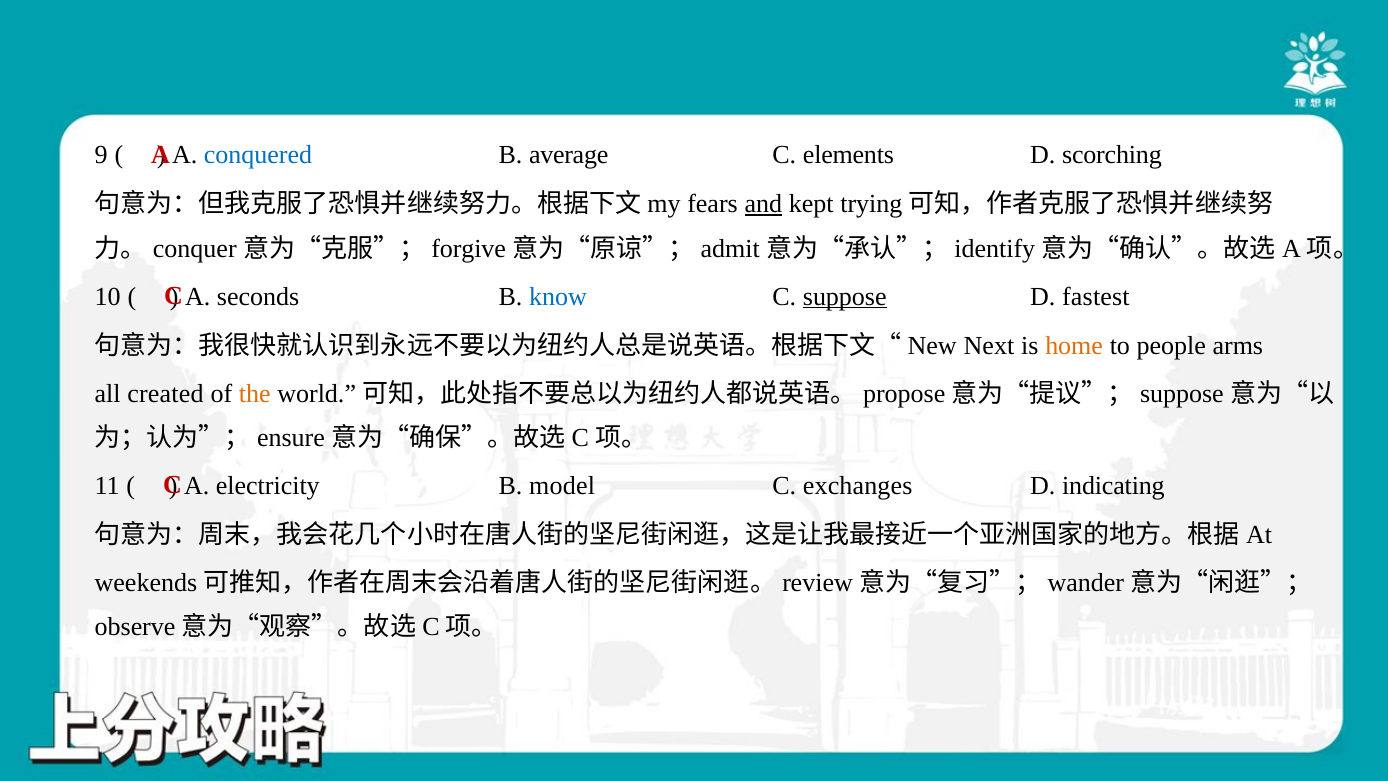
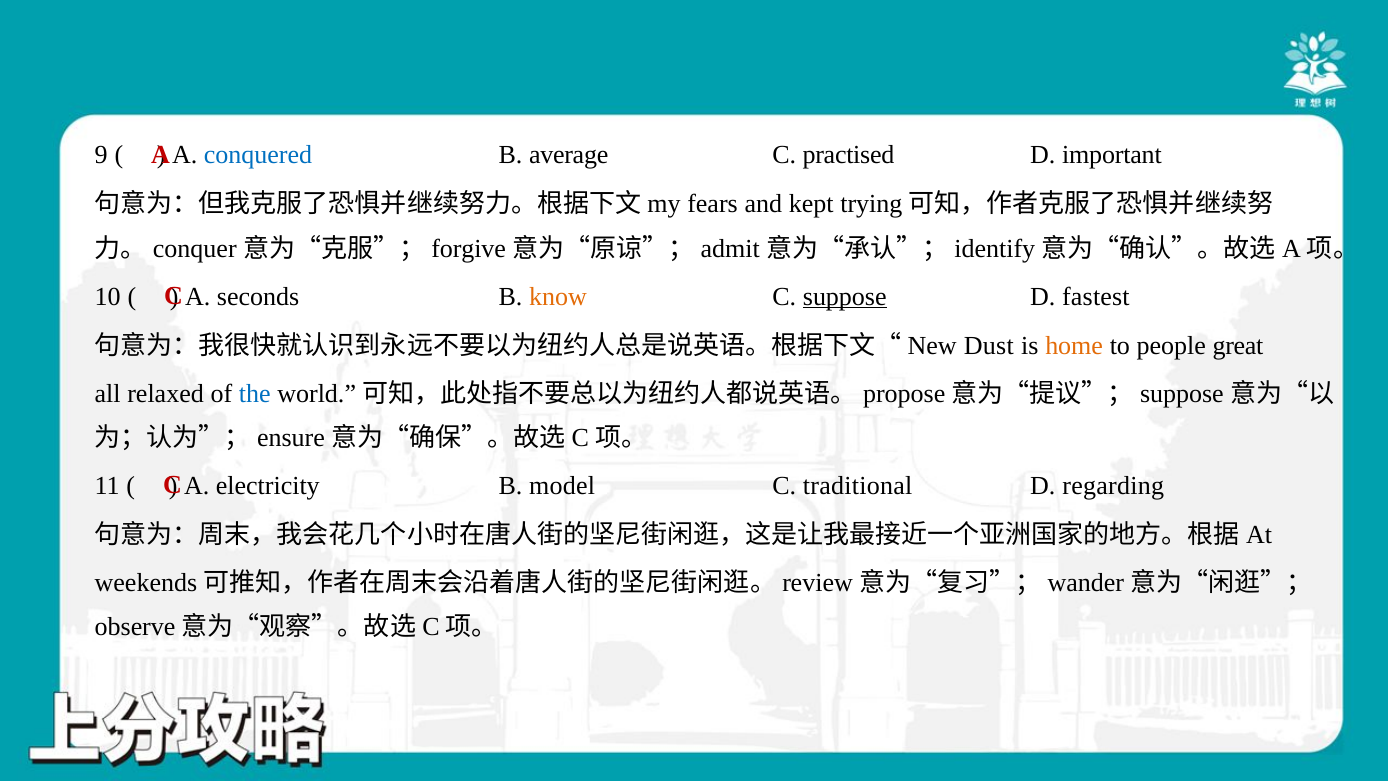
elements: elements -> practised (848, 155)
scorching: scorching -> important (1112, 155)
and underline: present -> none (763, 204)
know colour: blue -> orange (558, 296)
Next: Next -> Dust (989, 346)
arms: arms -> great (1238, 346)
created: created -> relaxed (166, 393)
the colour: orange -> blue (255, 393)
exchanges: exchanges -> traditional (858, 485)
indicating: indicating -> regarding (1113, 485)
